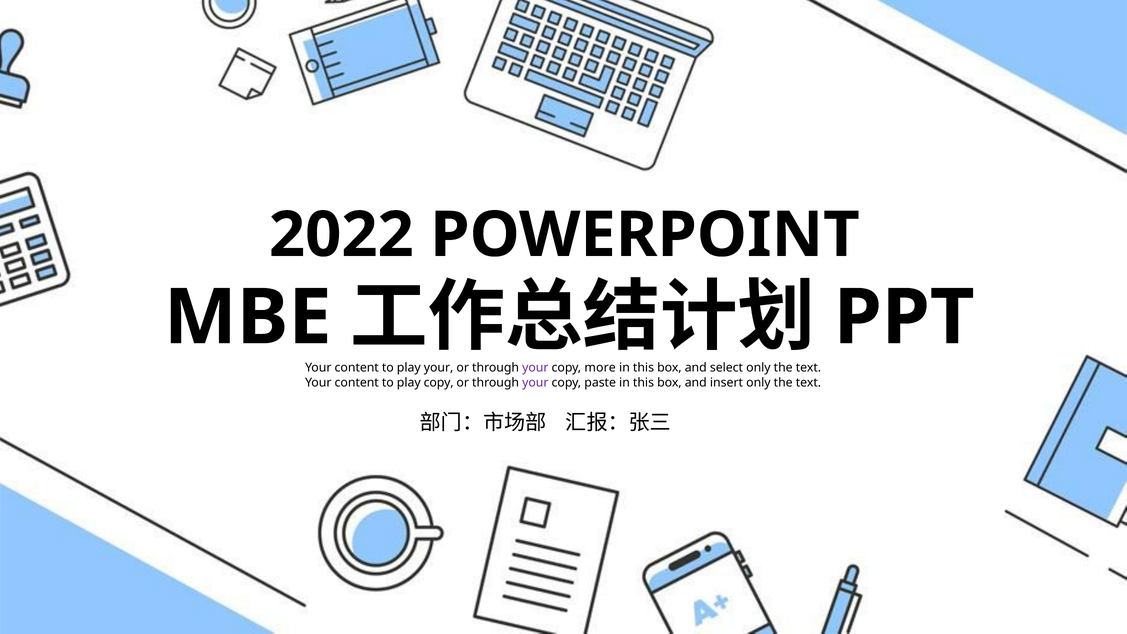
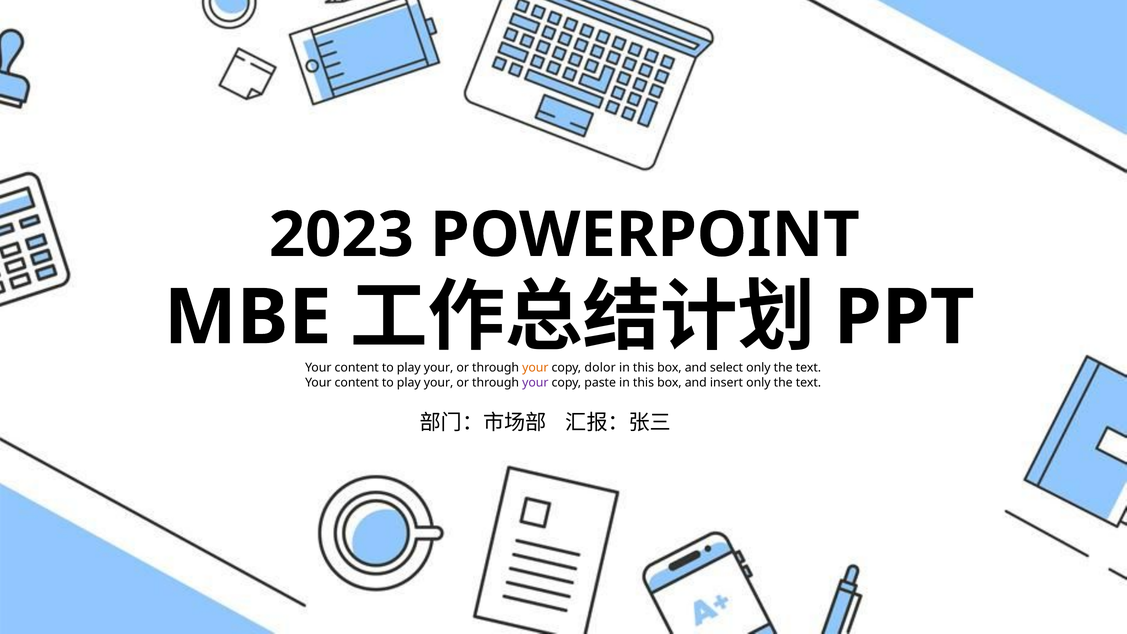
2022: 2022 -> 2023 (341, 235)
your colour: purple -> orange (535, 368)
more: more -> dolor (600, 368)
copy: copy -> your (439, 383)
